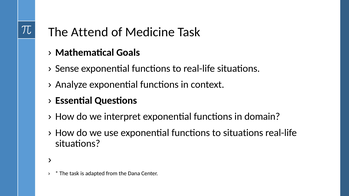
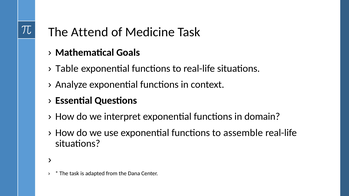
Sense: Sense -> Table (67, 69)
to situations: situations -> assemble (243, 133)
